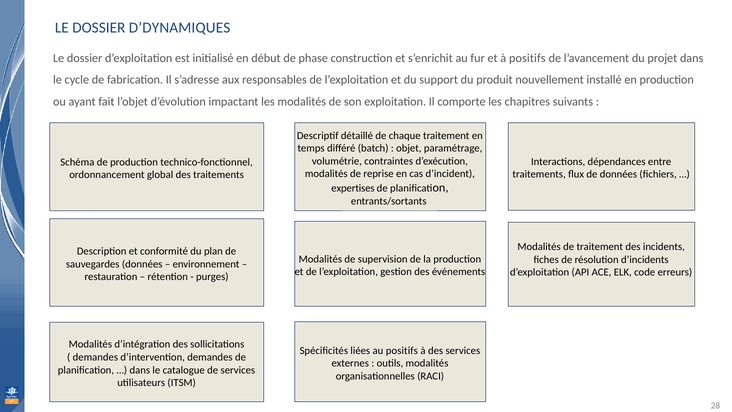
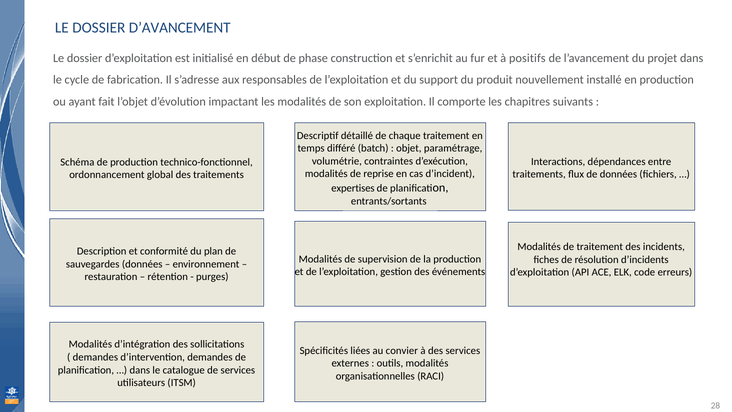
D’DYNAMIQUES: D’DYNAMIQUES -> D’AVANCEMENT (180, 28)
au positifs: positifs -> convier (402, 350)
